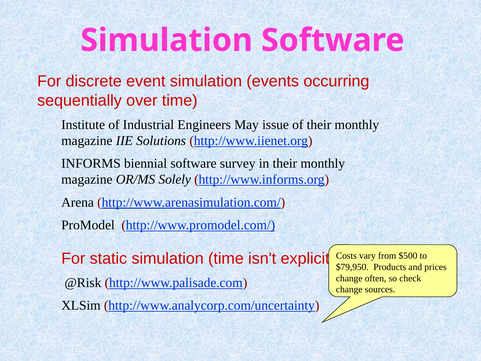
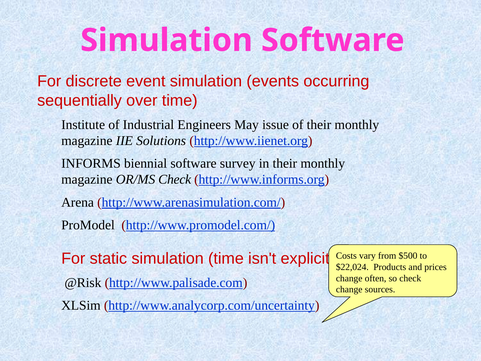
OR/MS Solely: Solely -> Check (175, 179)
$79,950: $79,950 -> $22,024 (352, 267)
